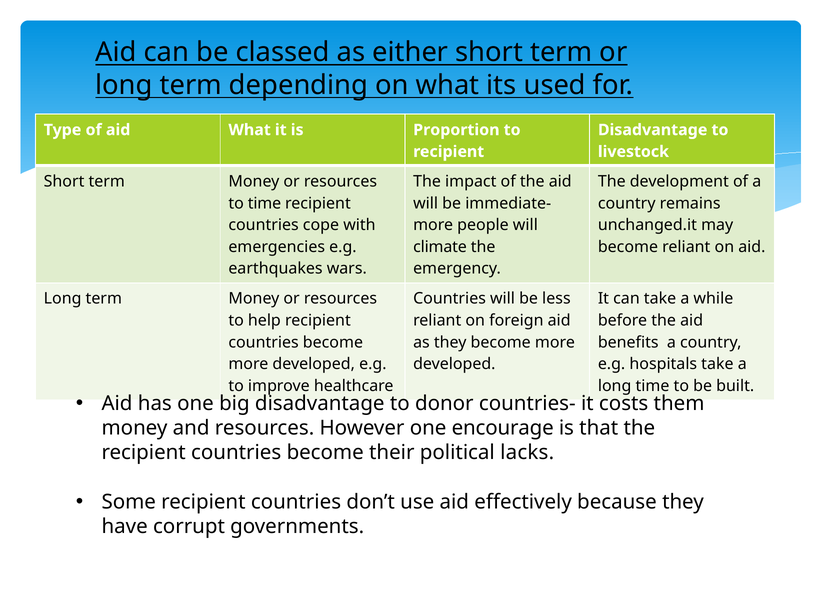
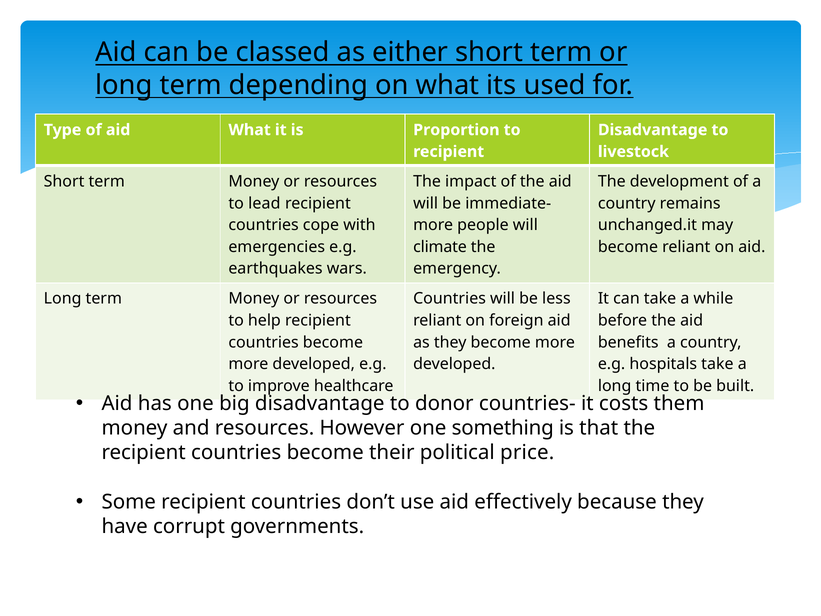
to time: time -> lead (264, 203)
encourage: encourage -> something (503, 428)
lacks: lacks -> price (527, 452)
